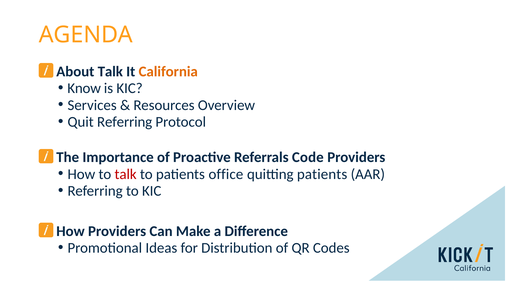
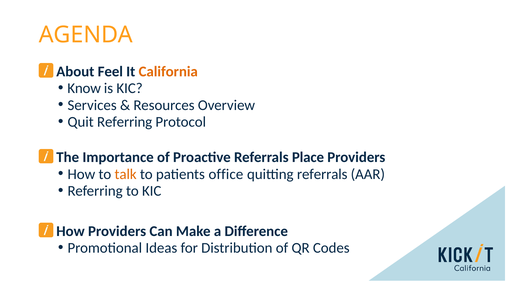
About Talk: Talk -> Feel (110, 71)
Code: Code -> Place (308, 157)
talk colour: red -> orange (126, 174)
quitting patients: patients -> referrals (322, 174)
